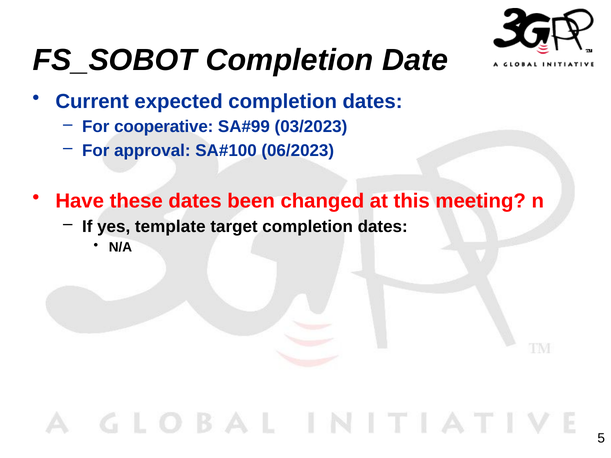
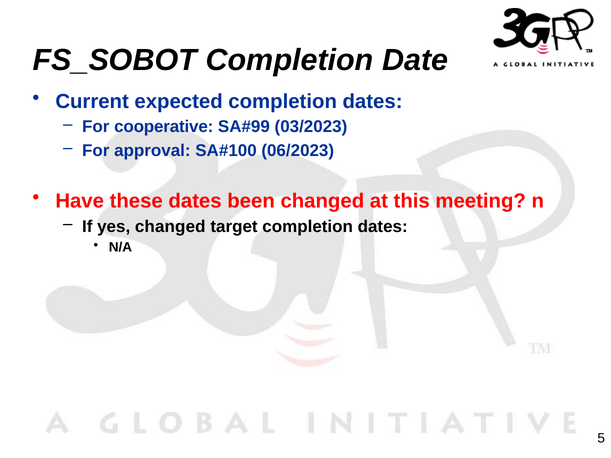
yes template: template -> changed (170, 227)
